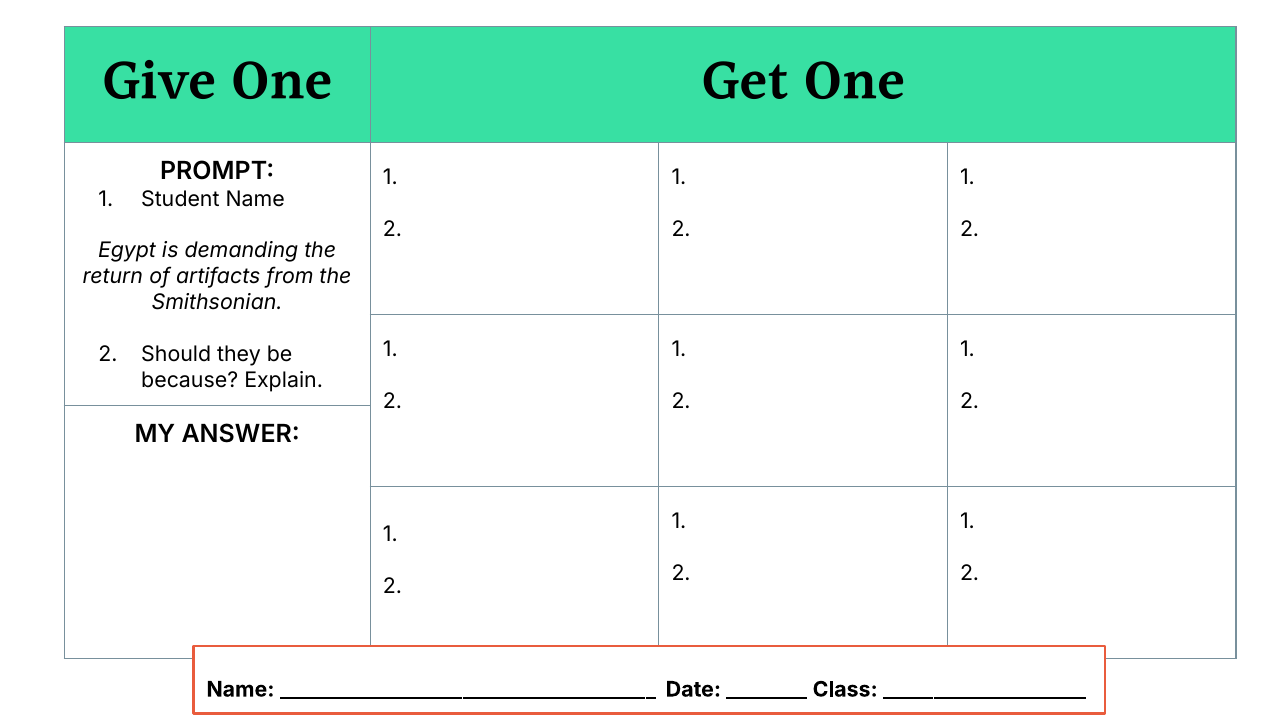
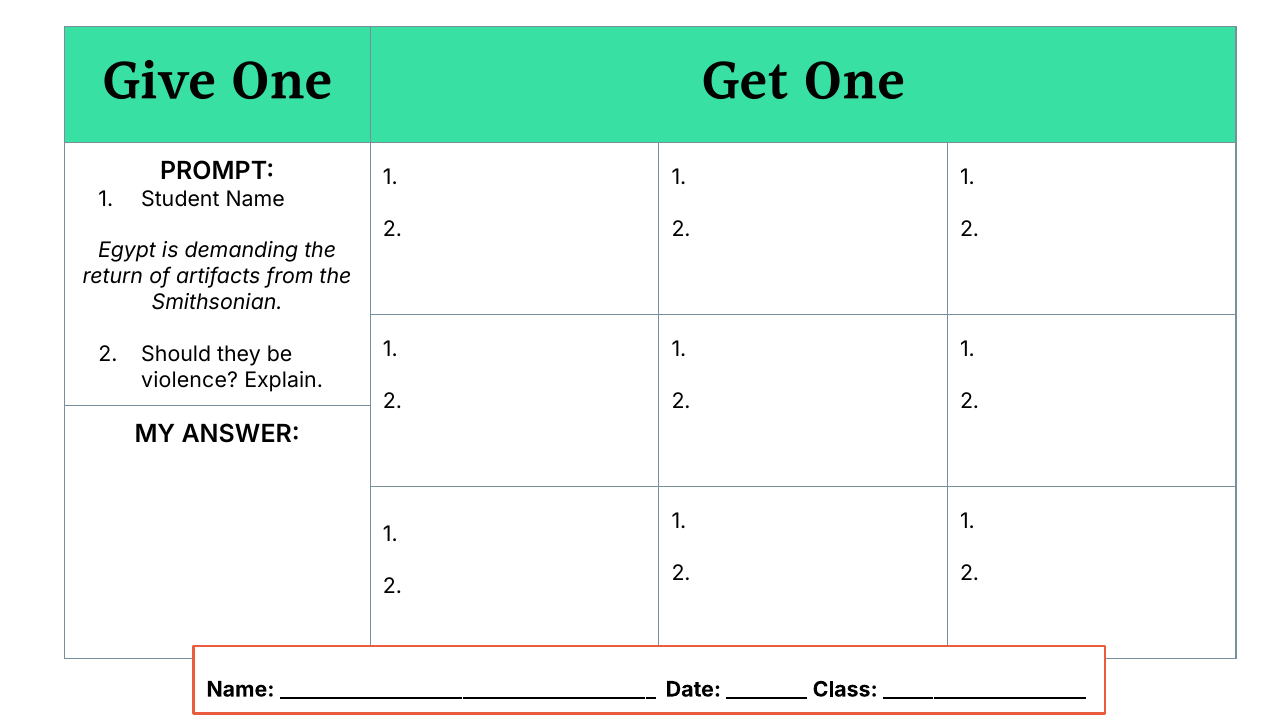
because: because -> violence (190, 380)
